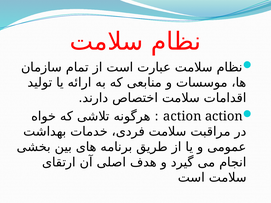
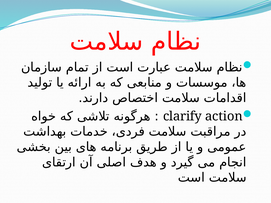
action: action -> clarify (182, 116)
